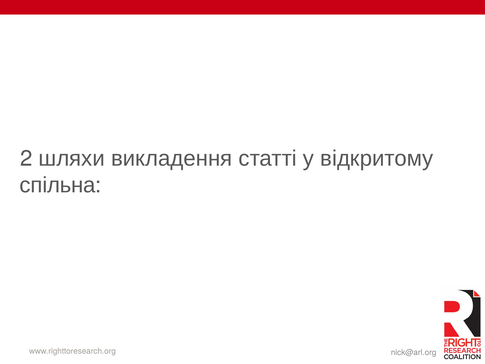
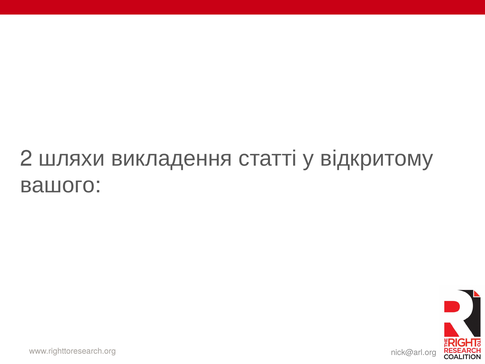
спільна: спільна -> вашого (57, 185)
